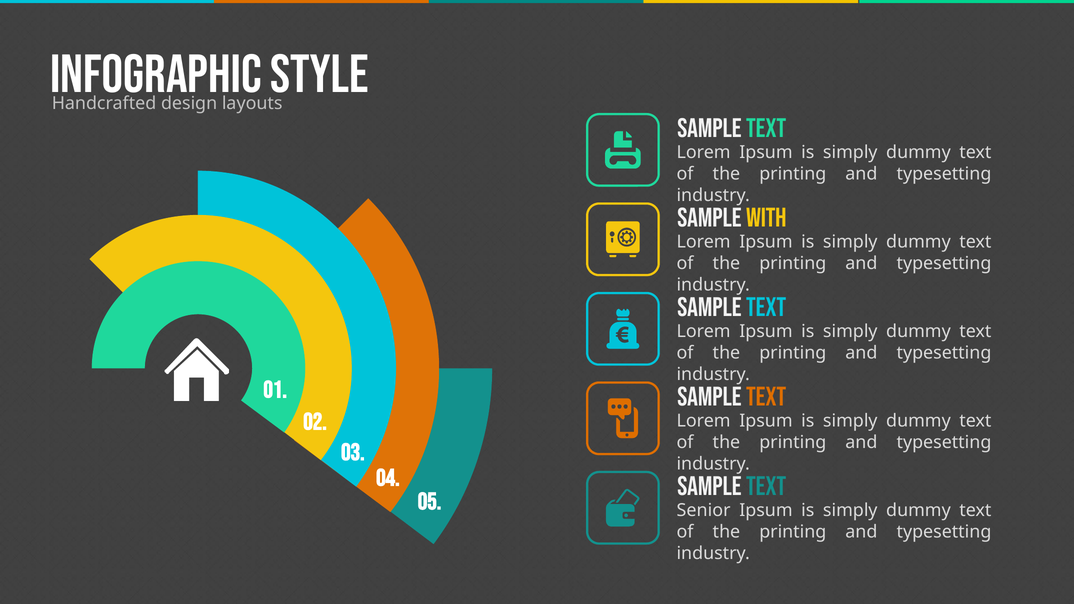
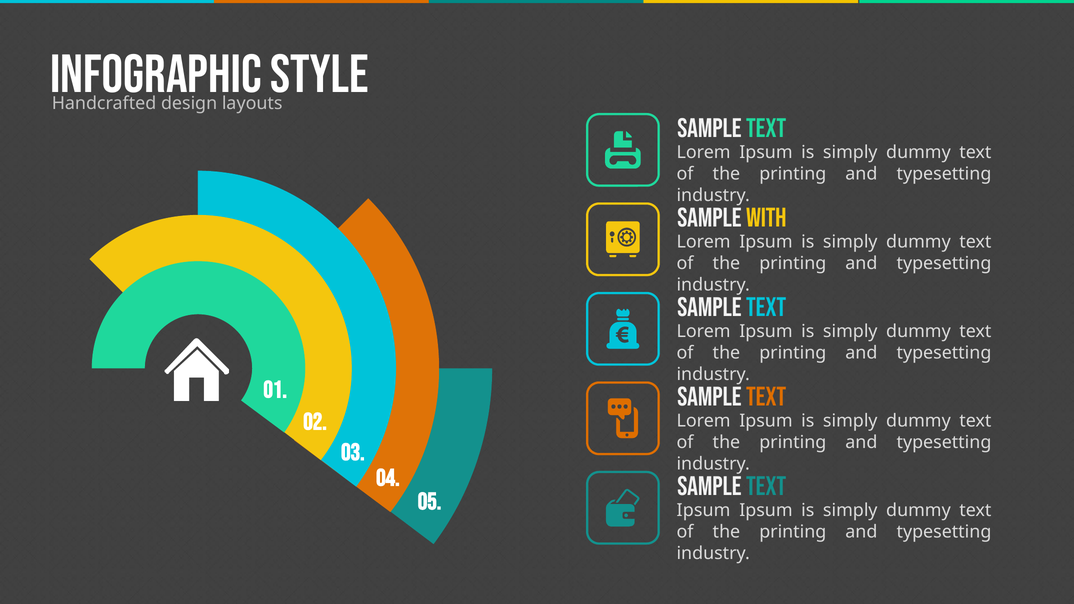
Senior: Senior -> Ipsum (704, 511)
